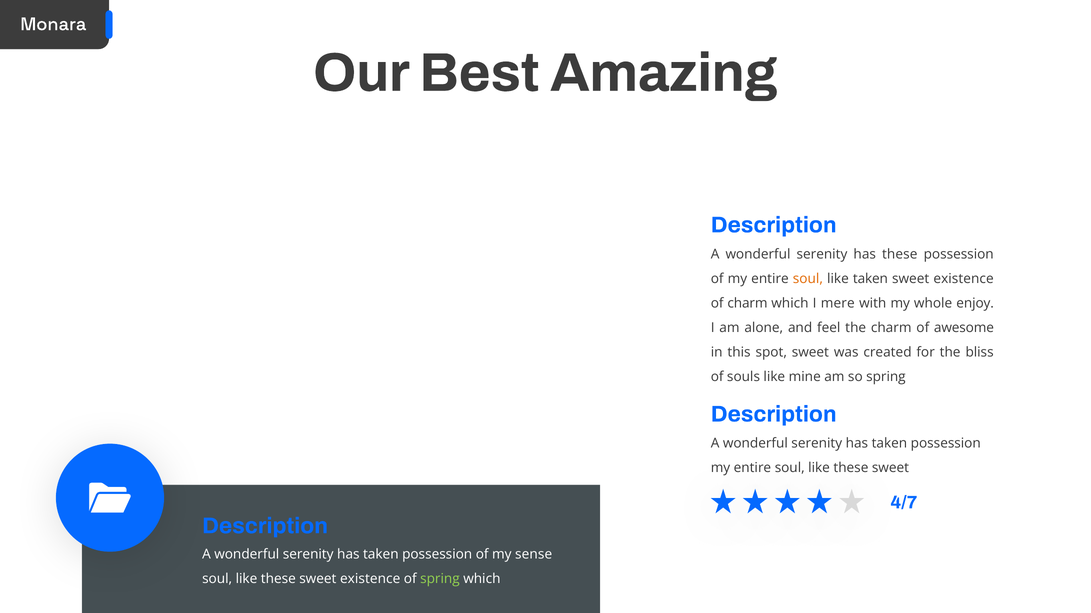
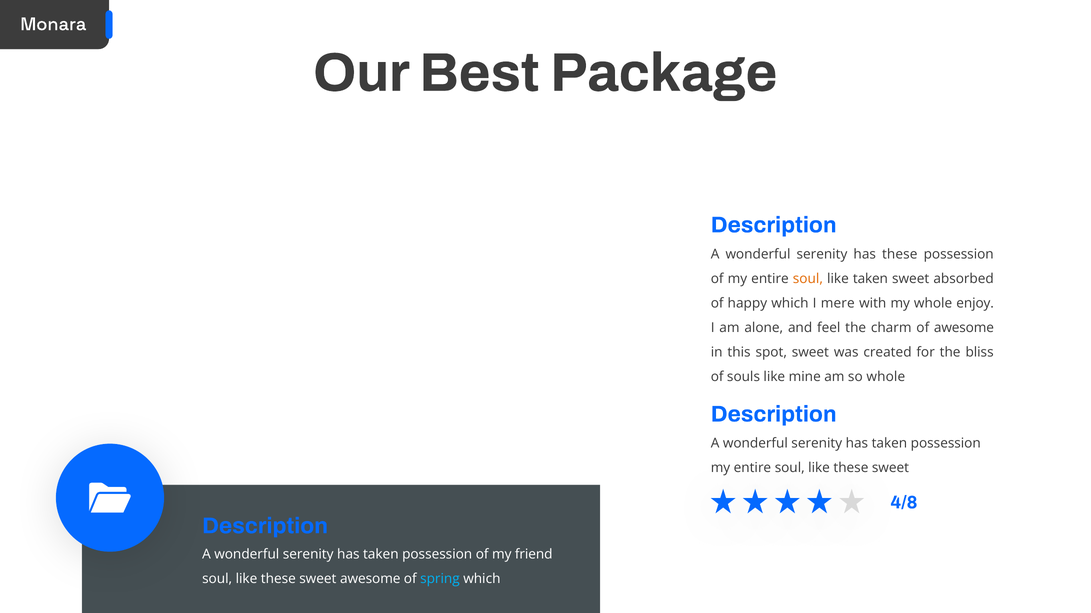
Amazing: Amazing -> Package (664, 73)
existence: existence -> absorbed (964, 279)
of charm: charm -> happy (747, 303)
so spring: spring -> whole (886, 377)
4/7: 4/7 -> 4/8 (904, 503)
sense: sense -> friend (534, 555)
these sweet existence: existence -> awesome (370, 579)
spring colour: light green -> light blue (440, 579)
